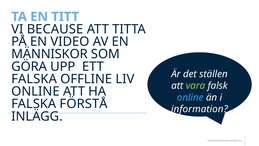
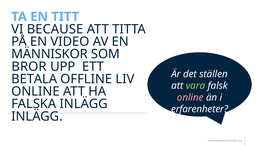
GÖRA: GÖRA -> BROR (29, 66)
FALSKA: FALSKA -> BETALA (34, 79)
online colour: light blue -> pink (190, 97)
FALSKA FÖRSTÅ: FÖRSTÅ -> INLÄGG (84, 104)
information: information -> erfarenheter (200, 109)
